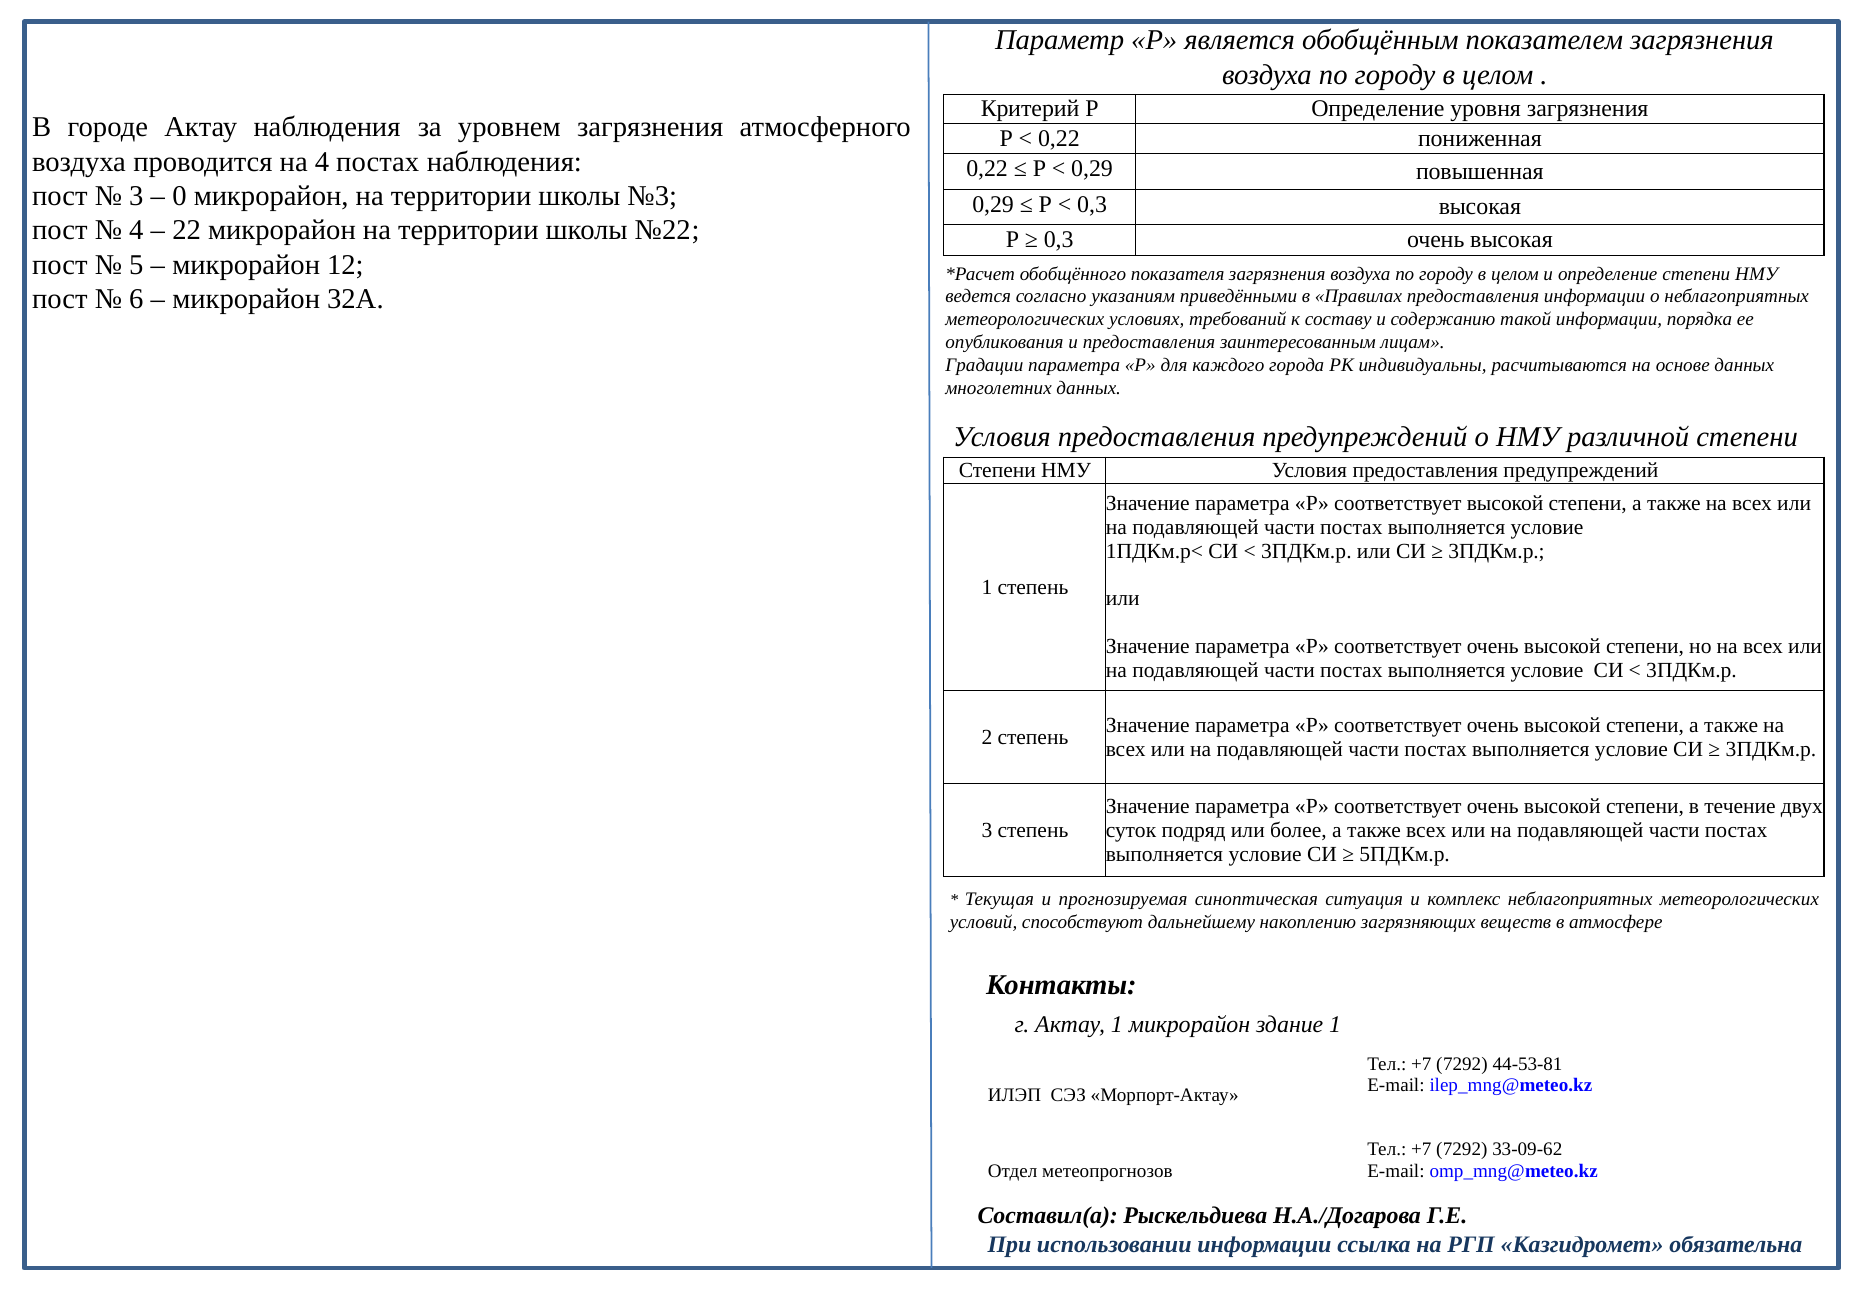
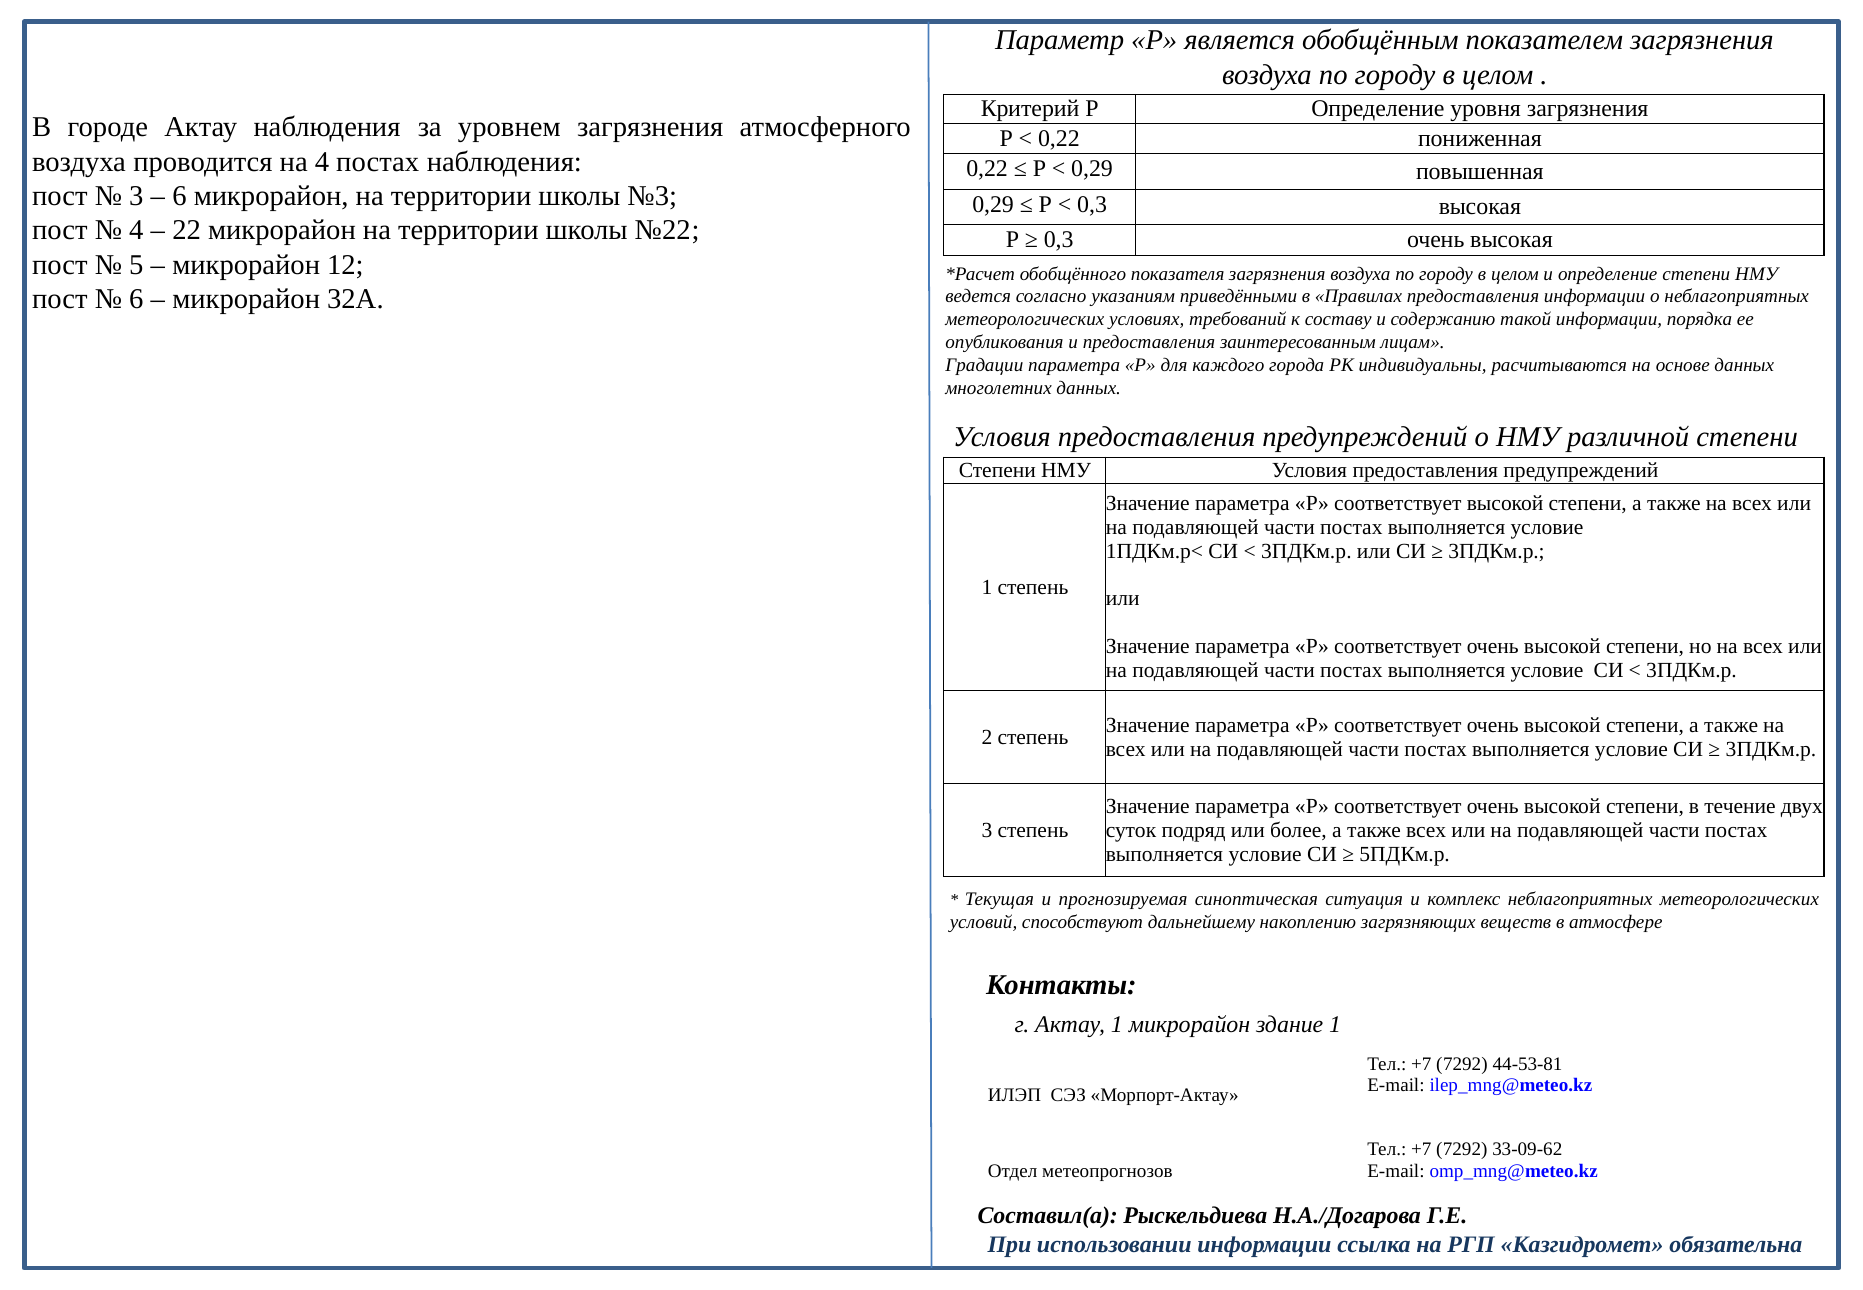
0: 0 -> 6 (179, 196)
